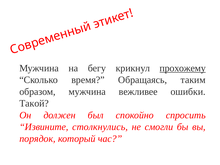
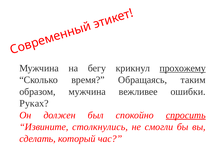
Такой: Такой -> Руках (34, 103)
спросить underline: none -> present (186, 115)
порядок: порядок -> сделать (38, 139)
